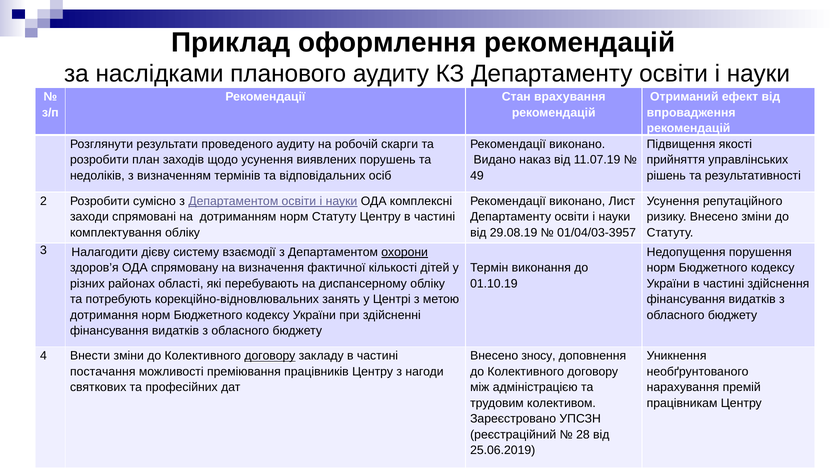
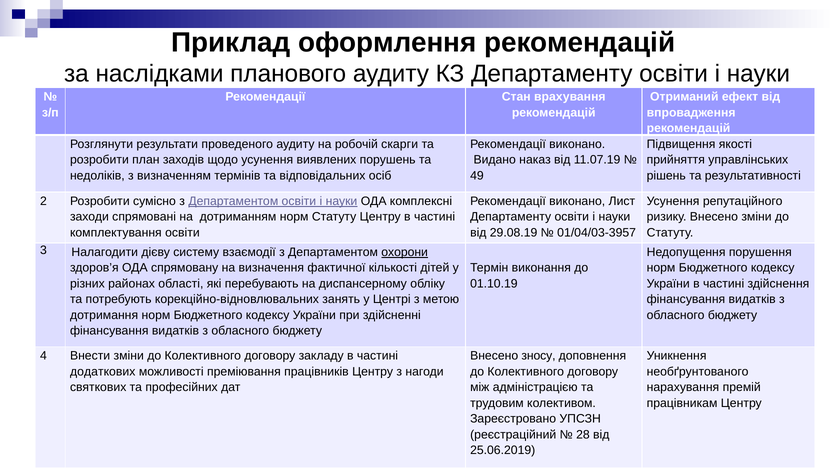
комплектування обліку: обліку -> освіти (182, 233)
договору underline: present -> none (270, 356)
постачання: постачання -> додаткових (103, 372)
